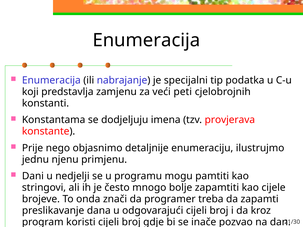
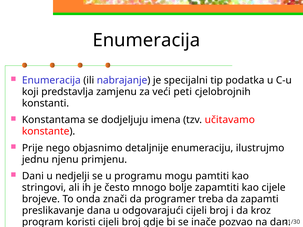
provjerava: provjerava -> učitavamo (230, 120)
